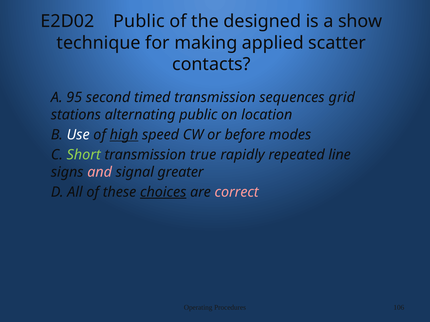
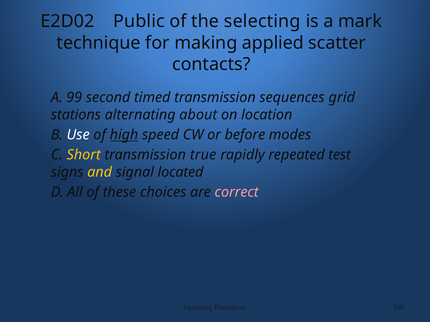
designed: designed -> selecting (262, 21)
show: show -> mark (360, 21)
95: 95 -> 99 (74, 98)
alternating public: public -> about (198, 115)
Short colour: light green -> yellow (84, 155)
line: line -> test (340, 155)
and colour: pink -> yellow (100, 172)
greater: greater -> located (181, 172)
choices underline: present -> none (163, 192)
